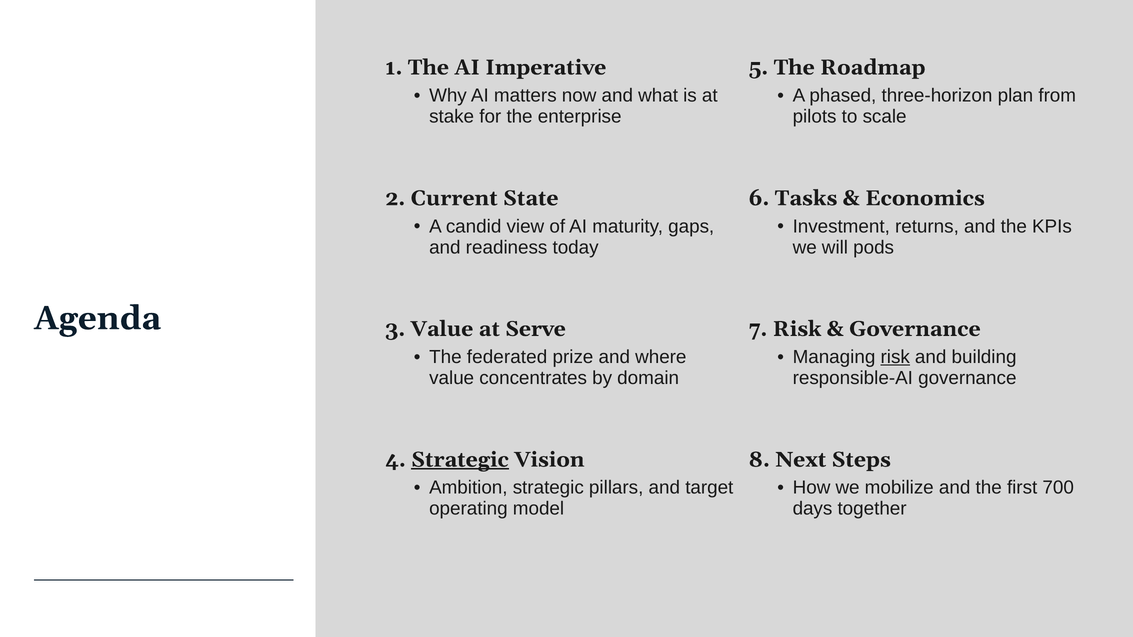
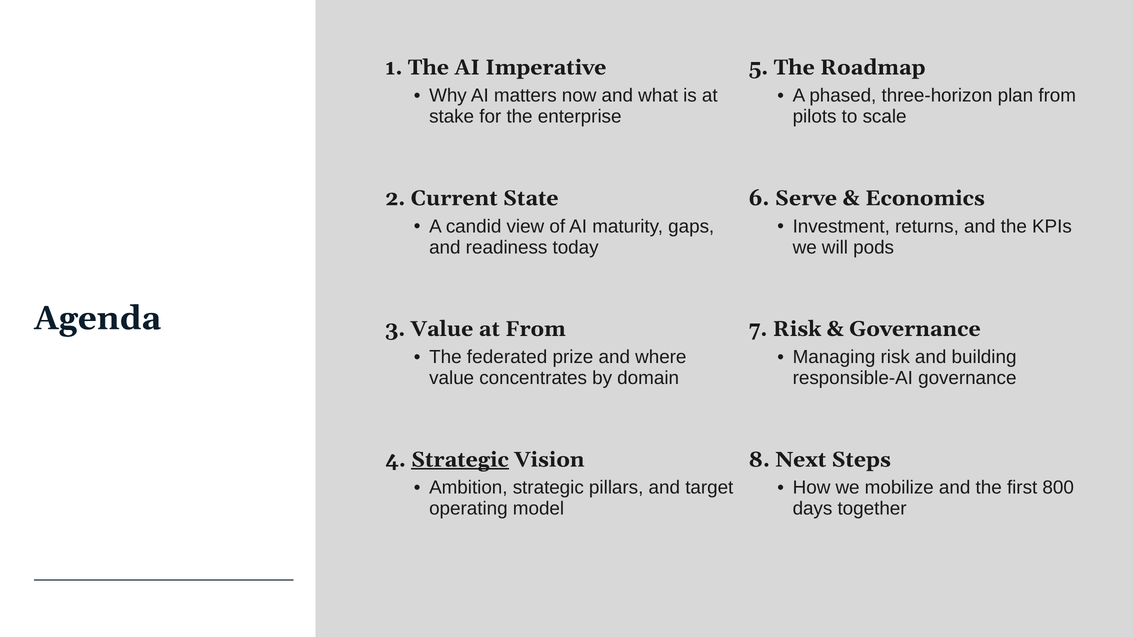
Tasks: Tasks -> Serve (806, 198)
at Serve: Serve -> From (535, 329)
risk underline: present -> none (895, 357)
700: 700 -> 800 (1058, 488)
